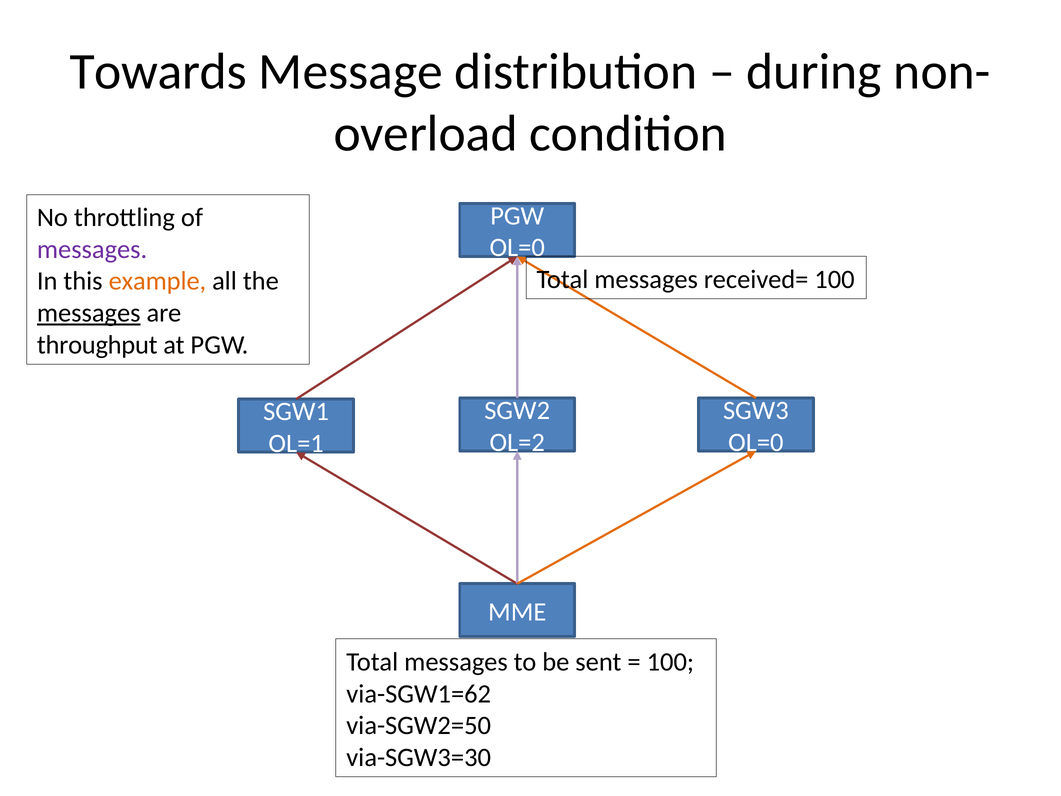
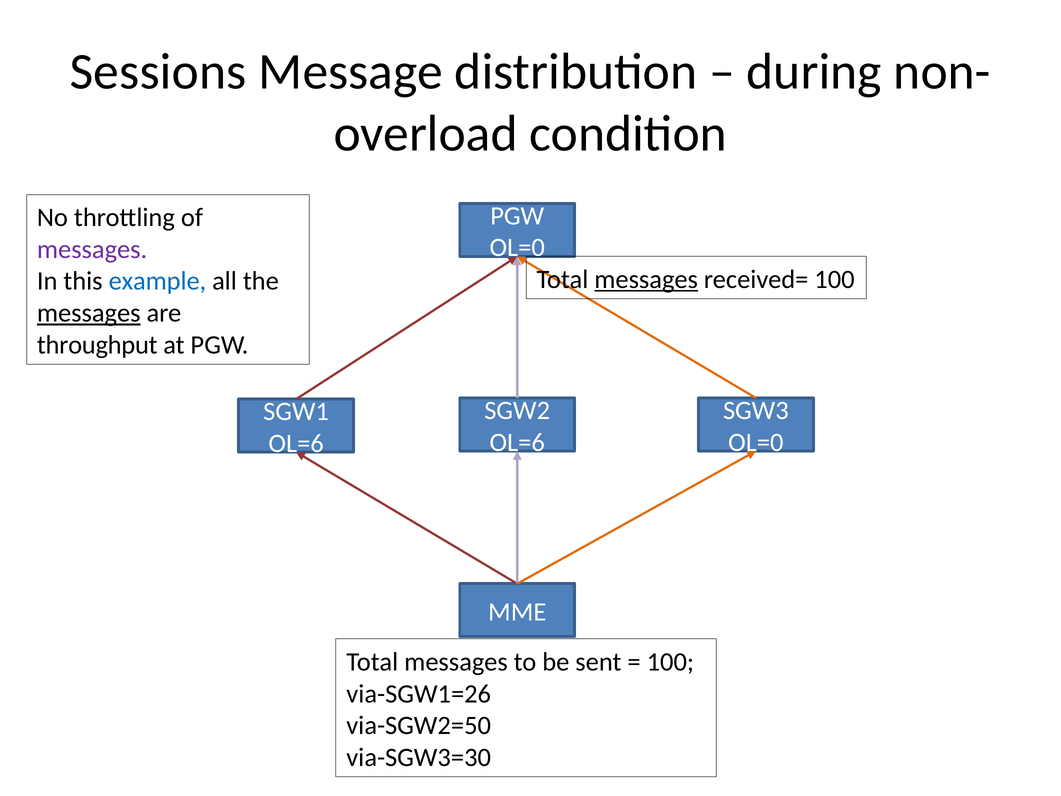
Towards: Towards -> Sessions (158, 72)
messages underline: none -> present (646, 279)
example colour: orange -> blue (157, 281)
OL=2: OL=2 -> OL=6 (517, 442)
OL=1: OL=1 -> OL=6 (296, 443)
via-SGW1=62: via-SGW1=62 -> via-SGW1=26 (419, 694)
